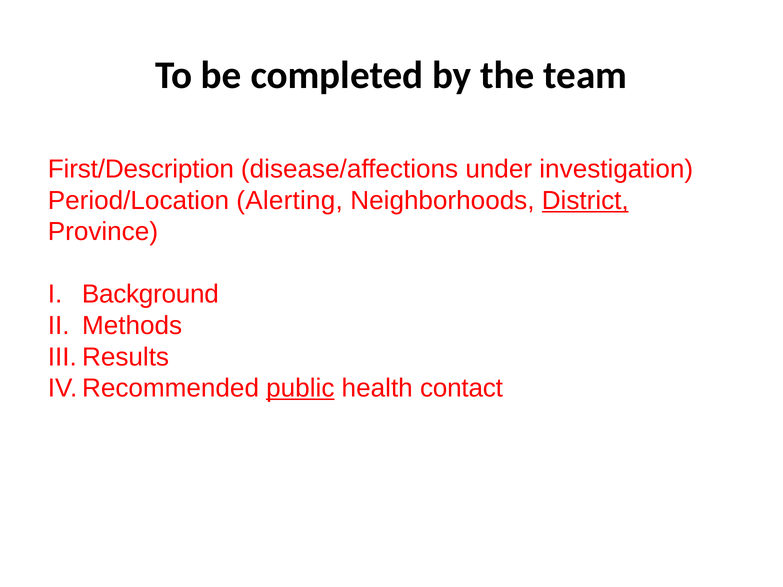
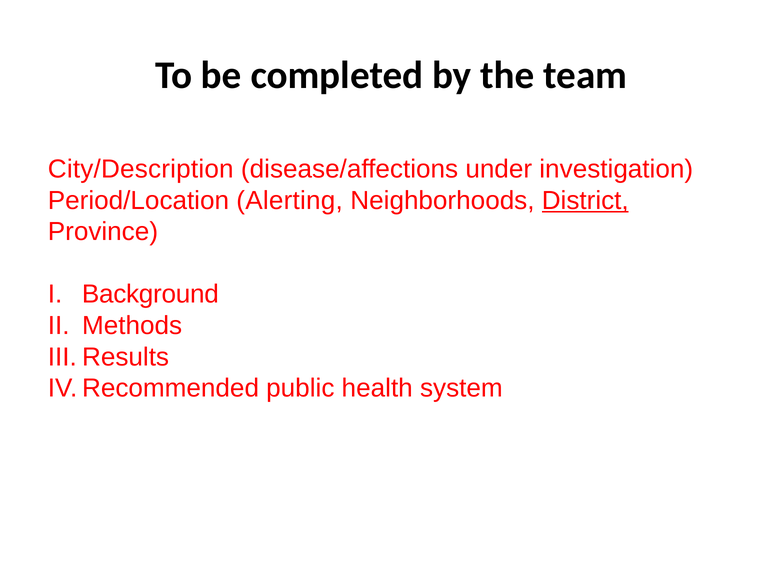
First/Description: First/Description -> City/Description (141, 169)
public underline: present -> none (300, 388)
contact: contact -> system (461, 388)
